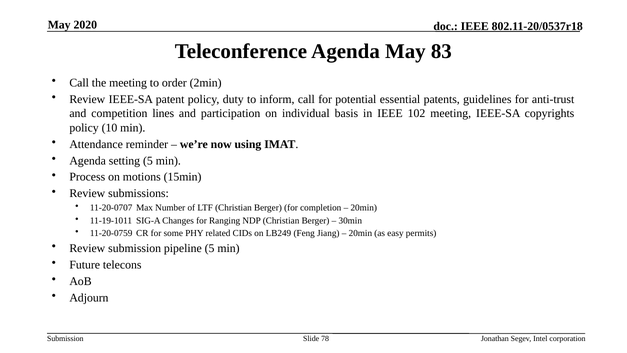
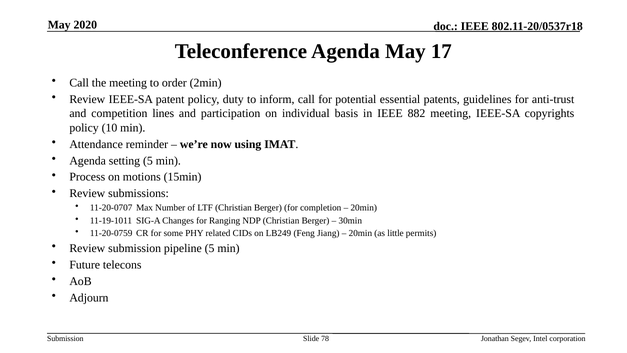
83: 83 -> 17 (441, 51)
102: 102 -> 882 (417, 113)
easy: easy -> little (395, 233)
